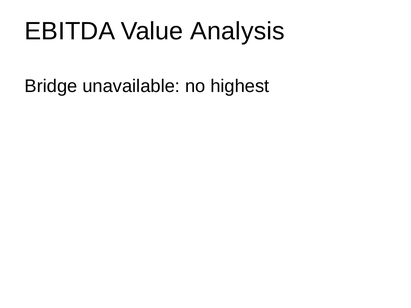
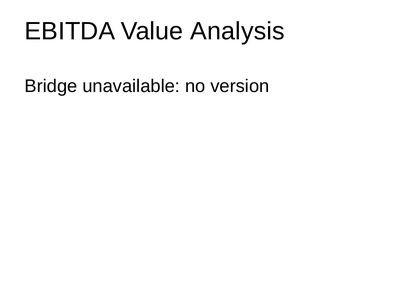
highest: highest -> version (240, 86)
